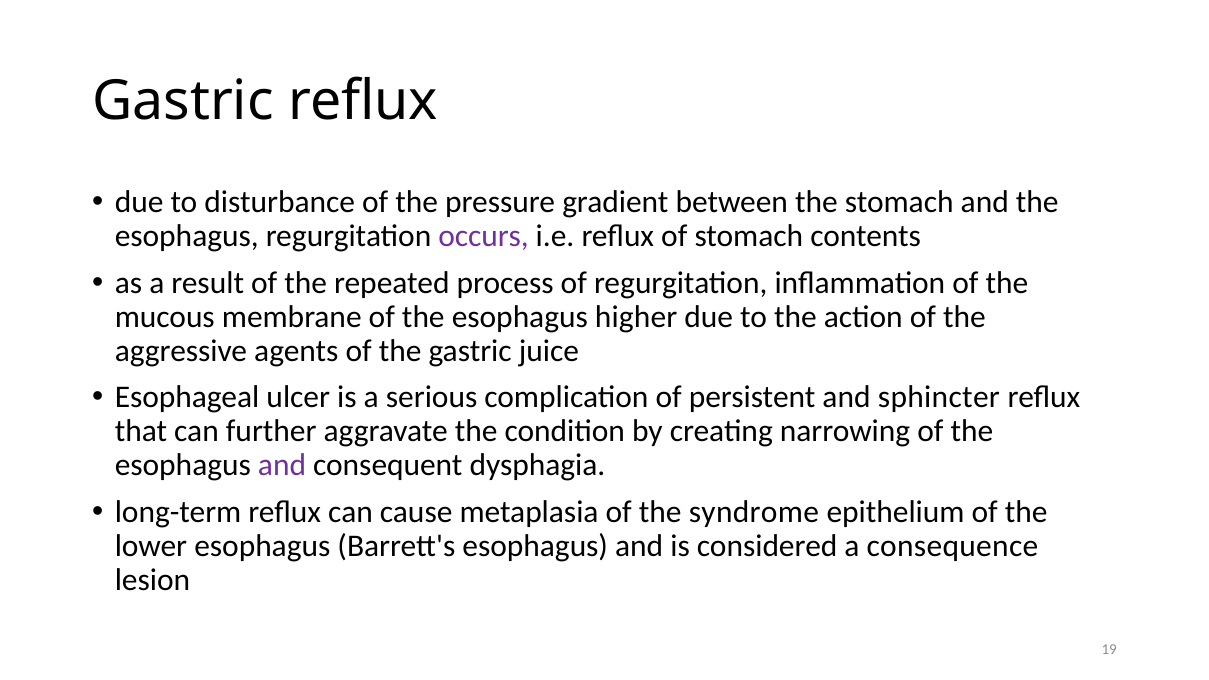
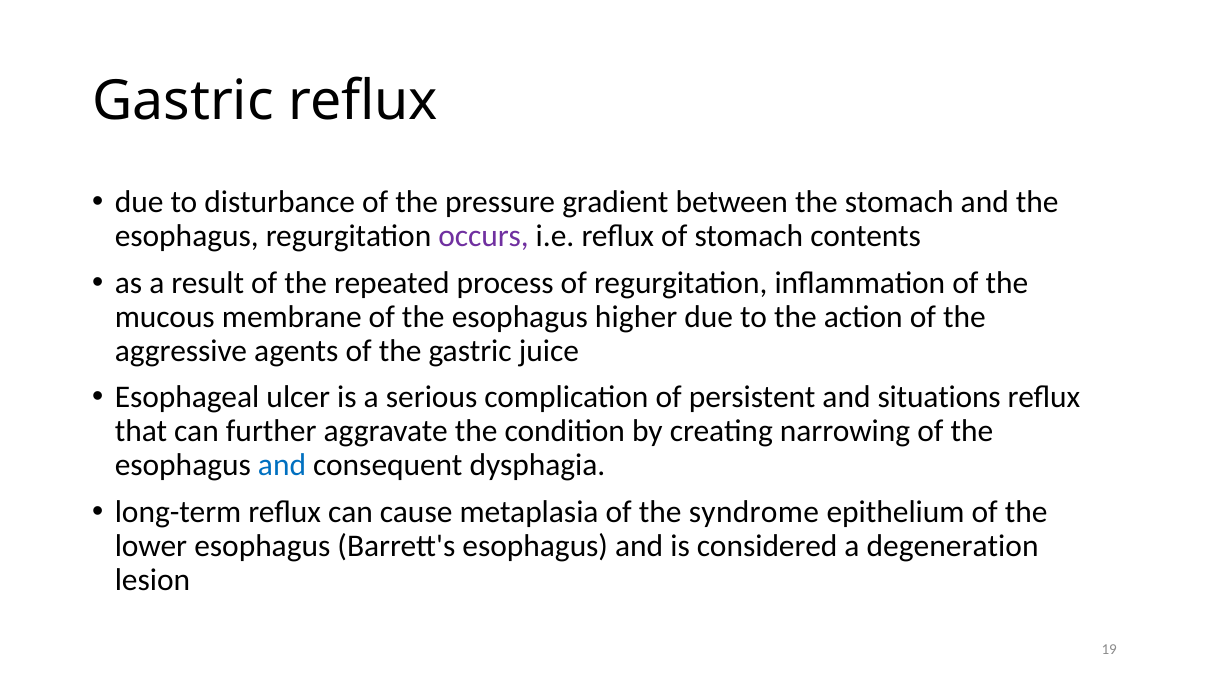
sphincter: sphincter -> situations (939, 398)
and colour: purple -> blue (282, 465)
consequence: consequence -> degeneration (953, 546)
